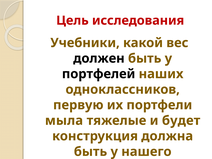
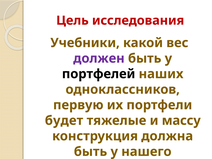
должен colour: black -> purple (99, 58)
мыла: мыла -> будет (64, 121)
будет: будет -> массу (181, 121)
